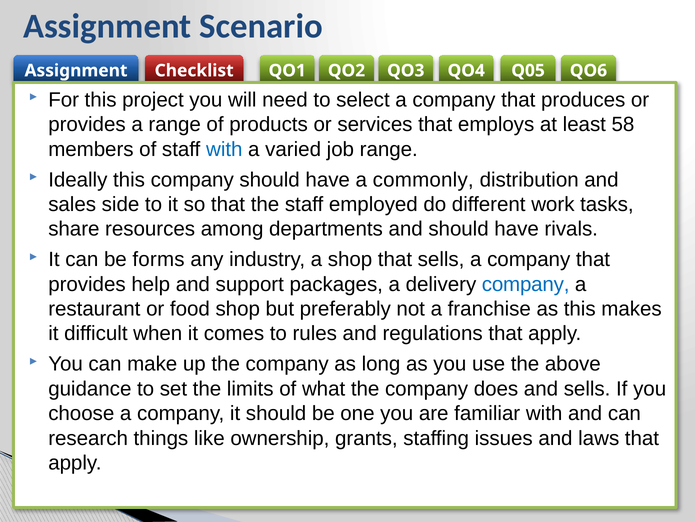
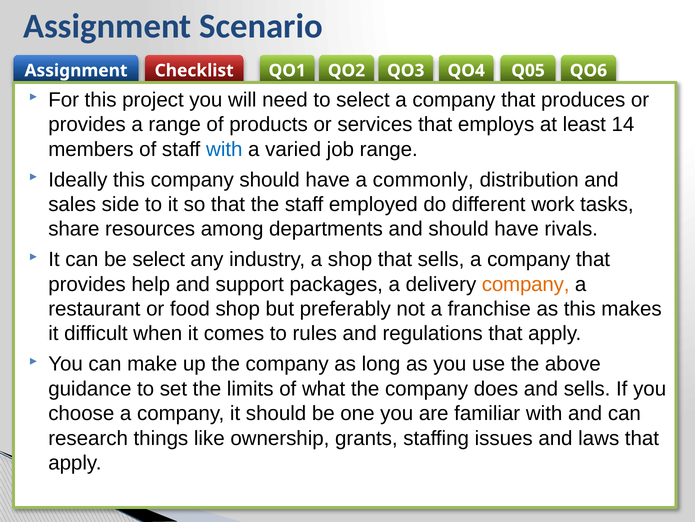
58: 58 -> 14 (623, 124)
be forms: forms -> select (159, 259)
company colour: blue -> orange (526, 284)
